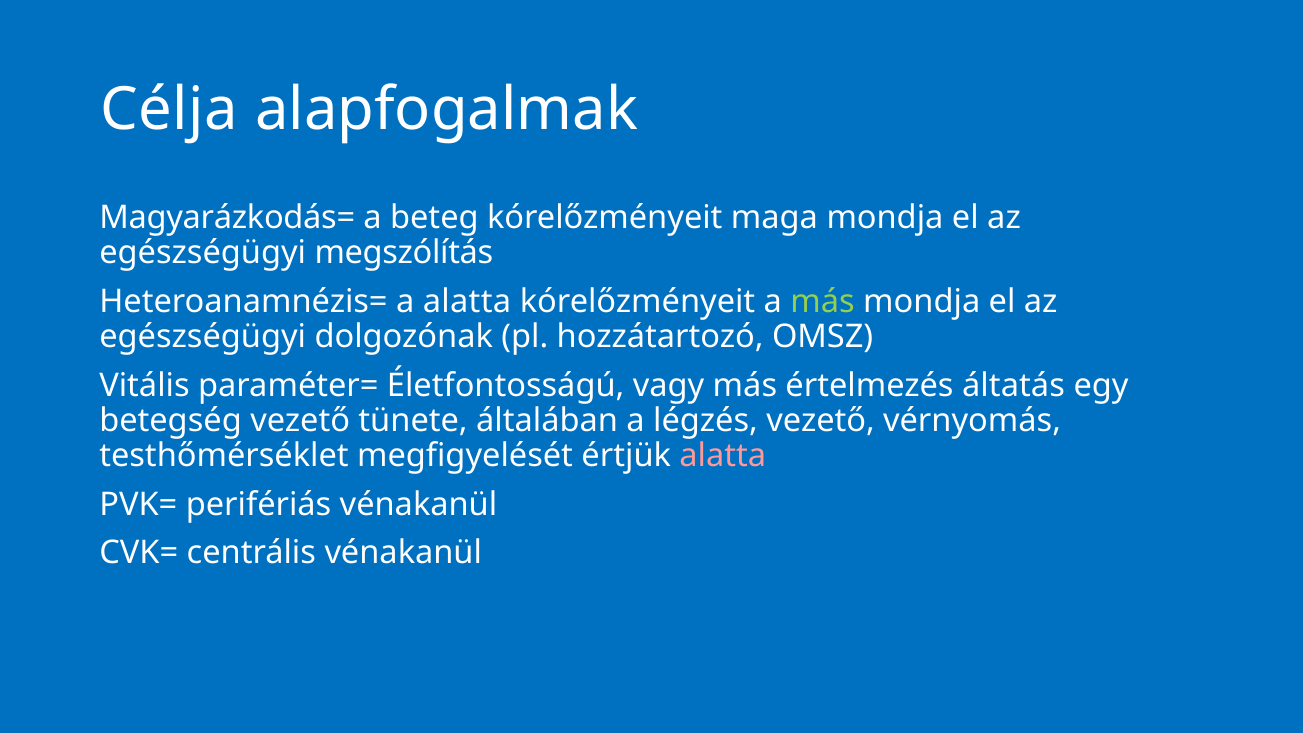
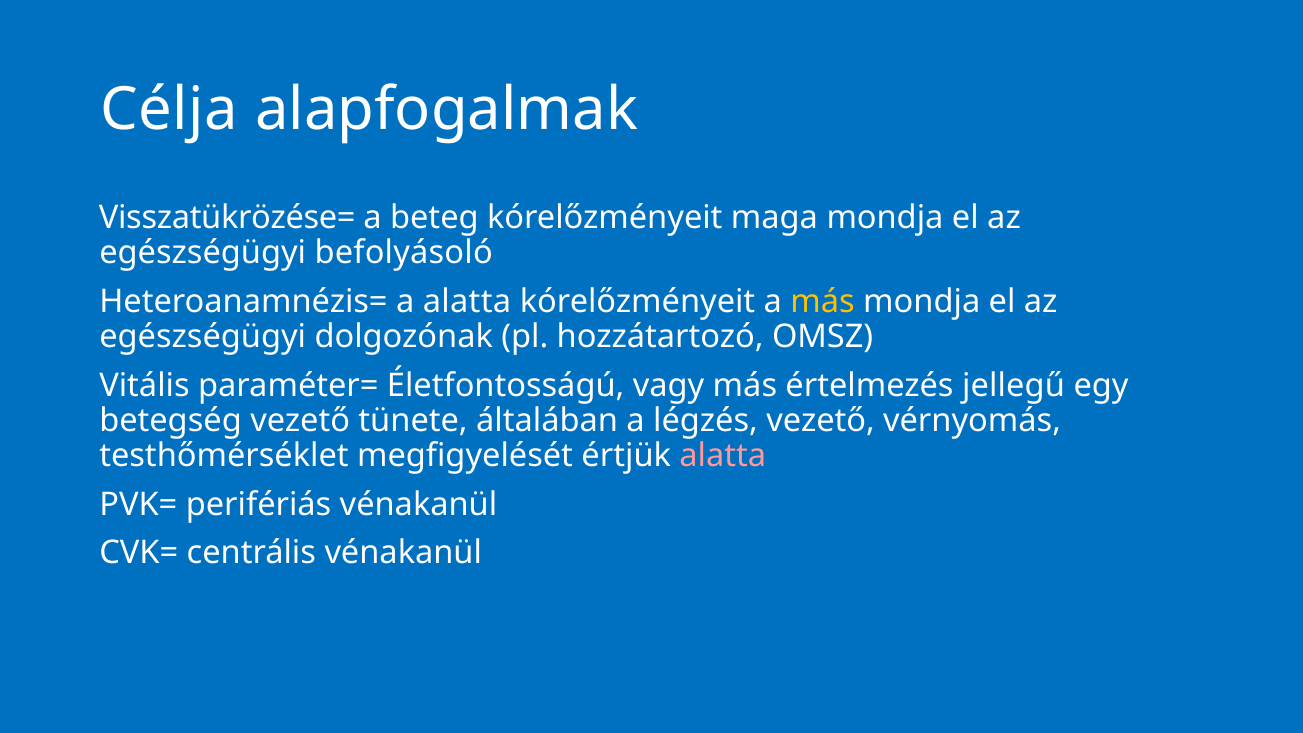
Magyarázkodás=: Magyarázkodás= -> Visszatükrözése= (227, 217)
megszólítás: megszólítás -> befolyásoló (404, 253)
más colour: light green -> yellow (823, 301)
áltatás: áltatás -> jellegű (1013, 385)
